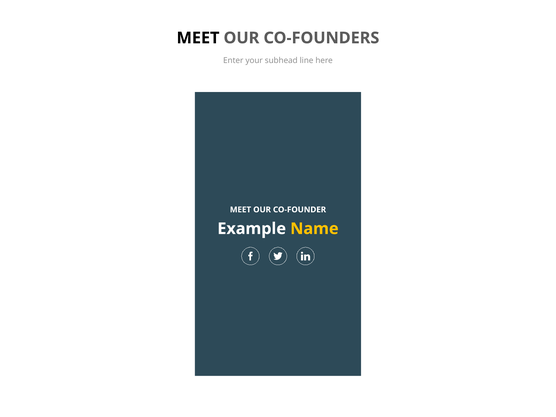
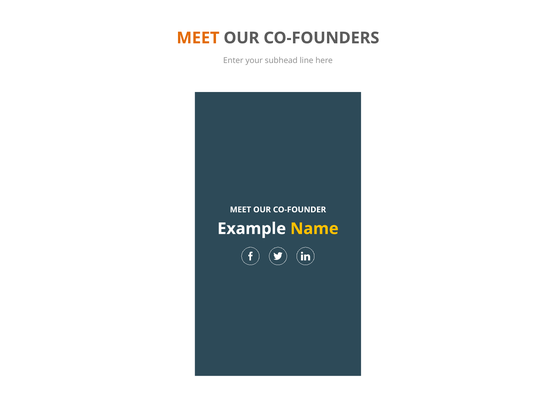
MEET colour: black -> orange (198, 38)
